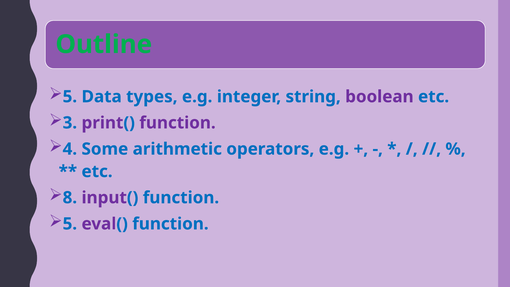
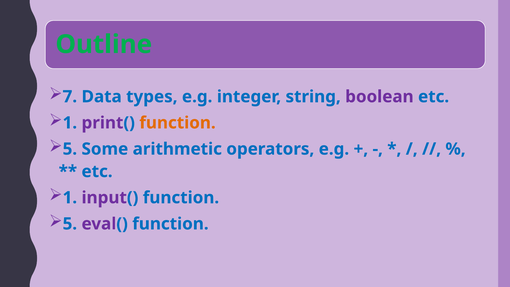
5: 5 -> 7 (70, 97)
3: 3 -> 1 (70, 123)
function colour: purple -> orange (178, 123)
4: 4 -> 5 (70, 149)
8: 8 -> 1 (70, 198)
